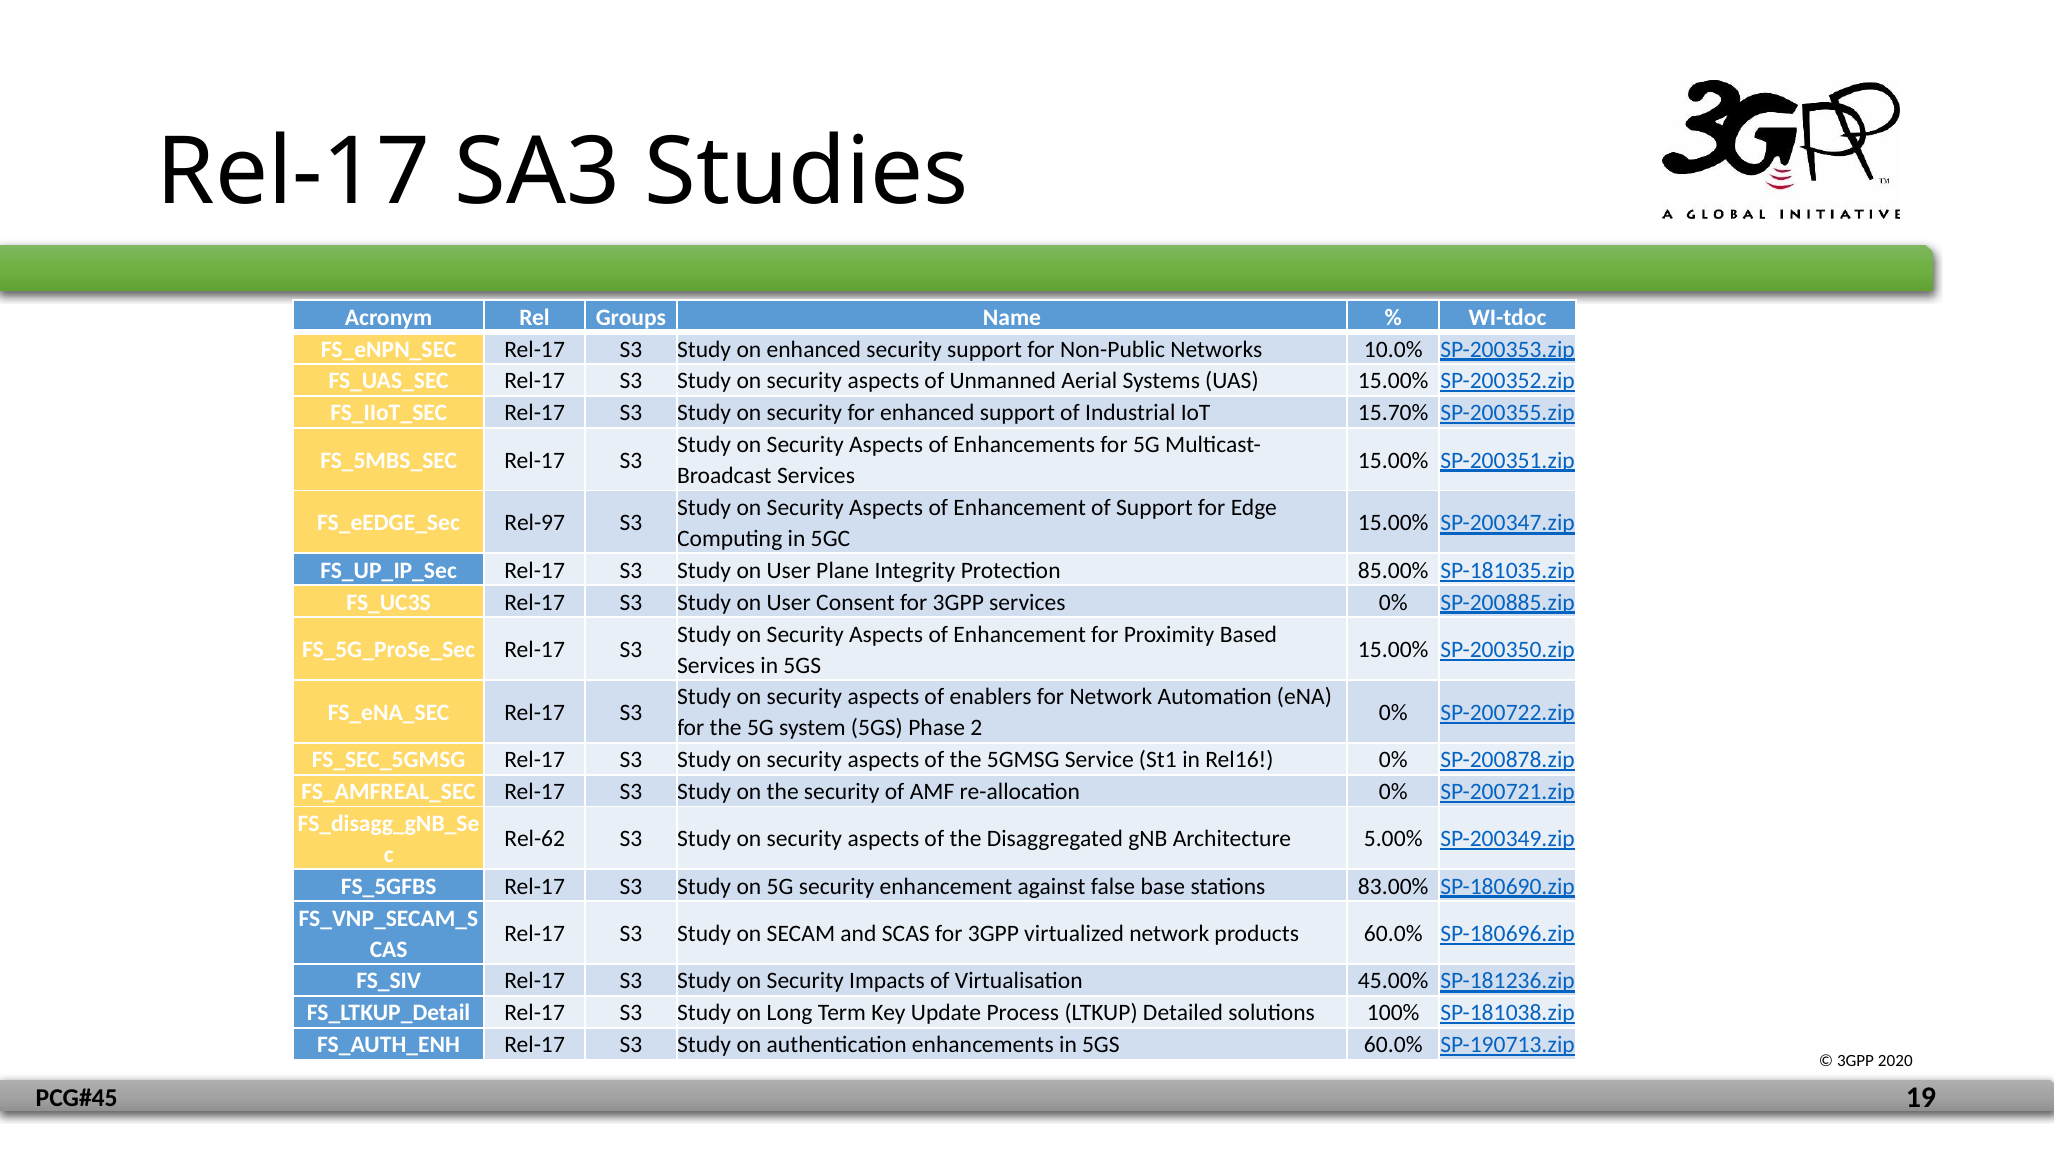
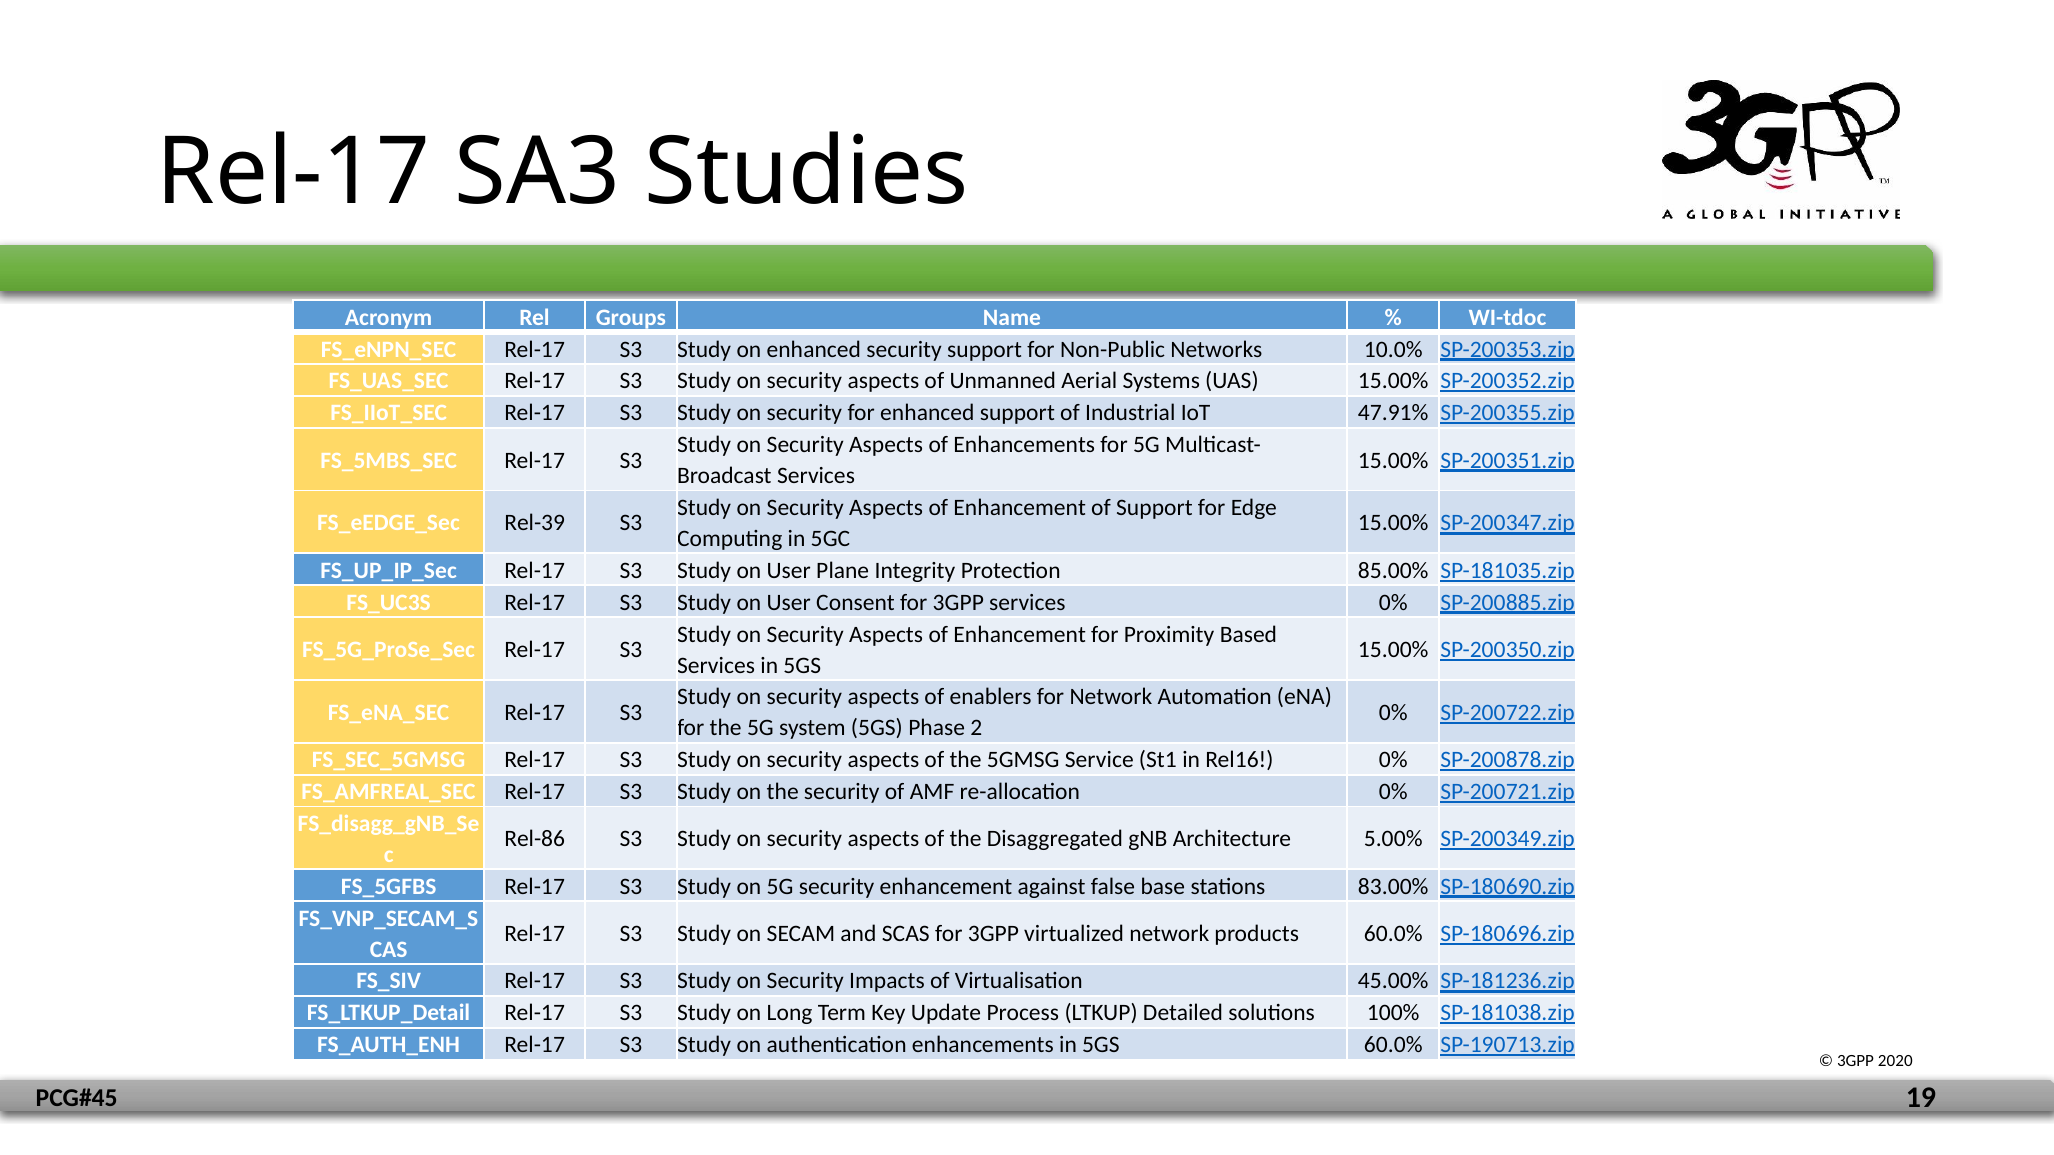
15.70%: 15.70% -> 47.91% (1393, 413)
Rel-97: Rel-97 -> Rel-39 (535, 523)
Rel-62: Rel-62 -> Rel-86 (535, 839)
